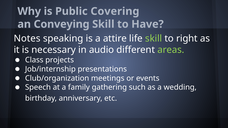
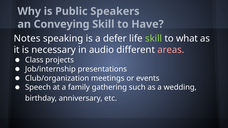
Covering: Covering -> Speakers (115, 11)
attire: attire -> defer (115, 39)
right: right -> what (187, 39)
areas colour: light green -> pink (171, 50)
